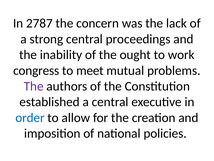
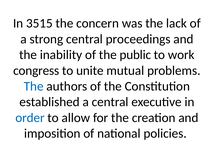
2787: 2787 -> 3515 (39, 23)
ought: ought -> public (135, 55)
meet: meet -> unite (90, 70)
The colour: purple -> blue (34, 86)
